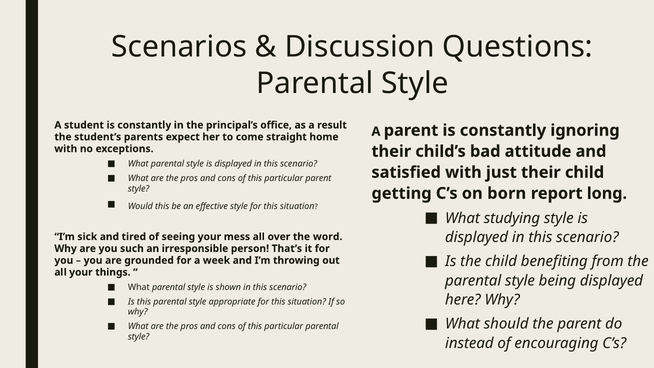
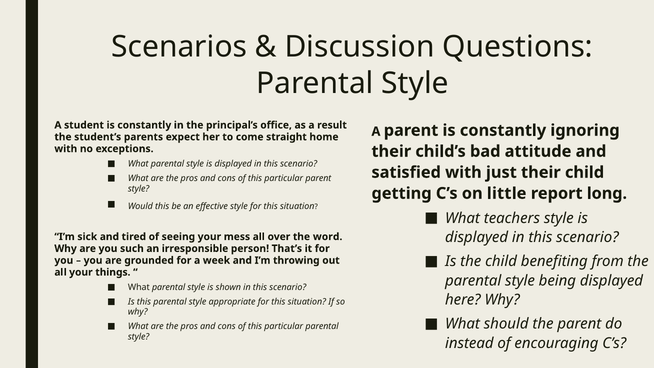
born: born -> little (507, 193)
studying: studying -> teachers (512, 218)
